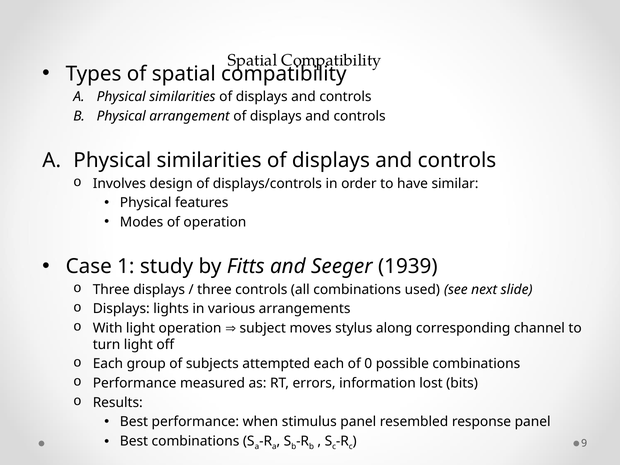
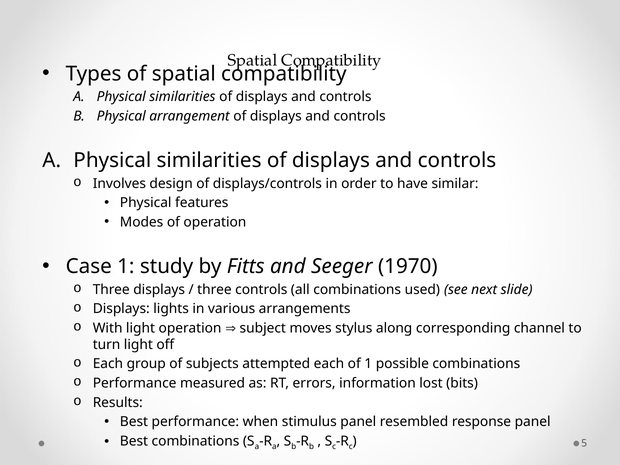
1939: 1939 -> 1970 (408, 267)
of 0: 0 -> 1 (368, 364)
9: 9 -> 5 (584, 443)
